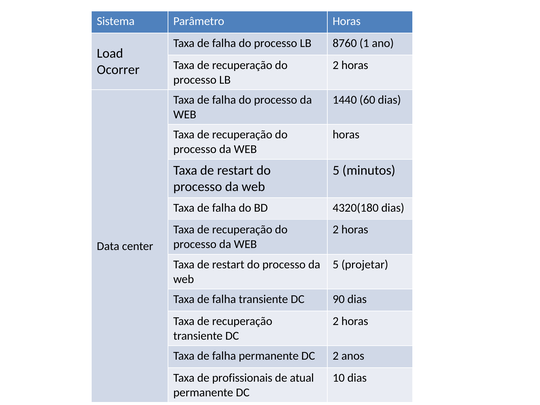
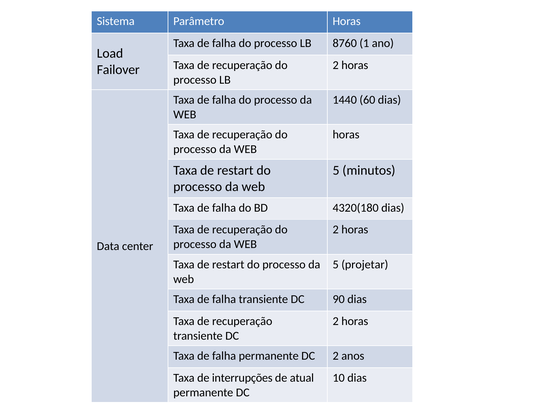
Ocorrer: Ocorrer -> Failover (118, 70)
profissionais: profissionais -> interrupções (242, 378)
